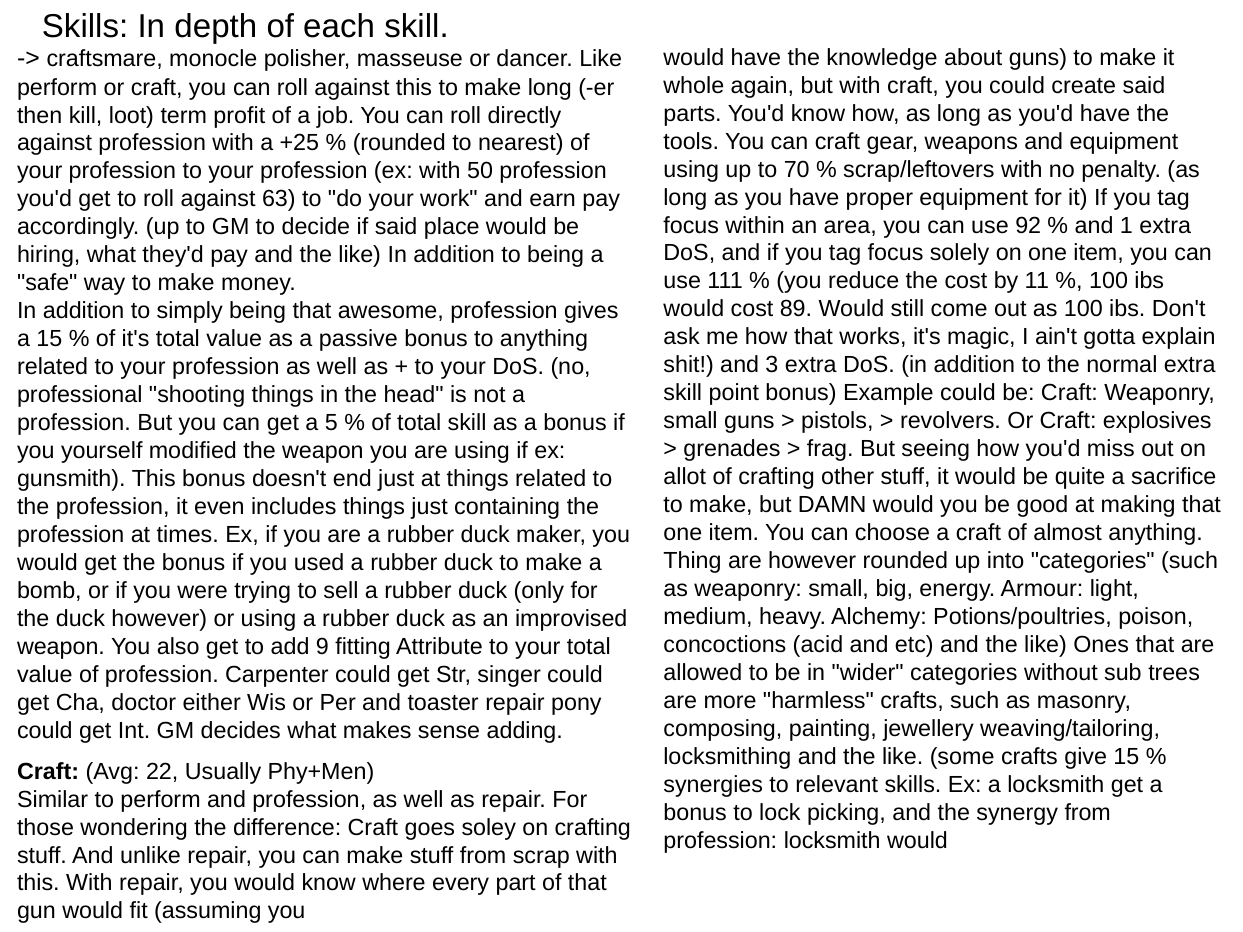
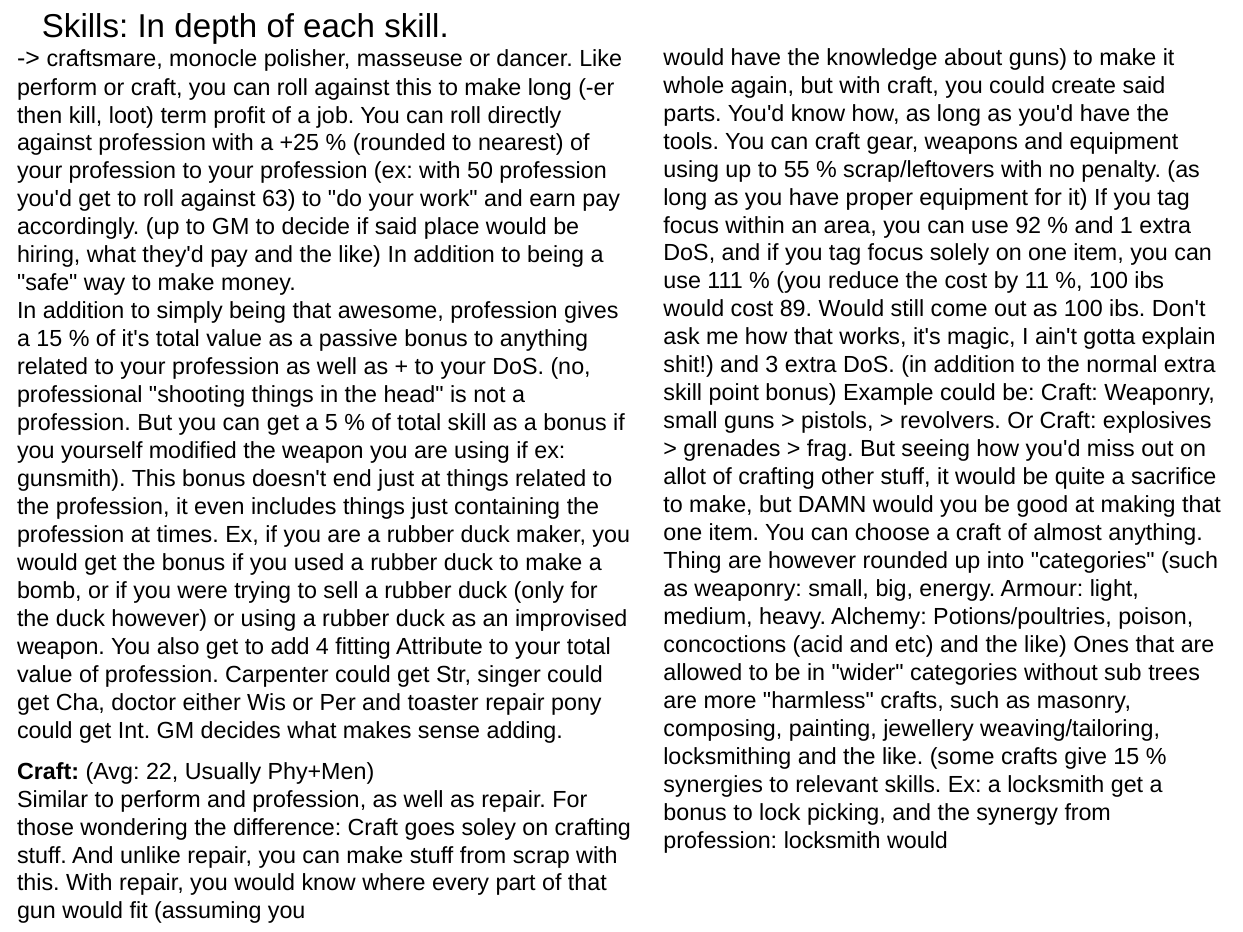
70: 70 -> 55 (797, 169)
9: 9 -> 4 (322, 647)
